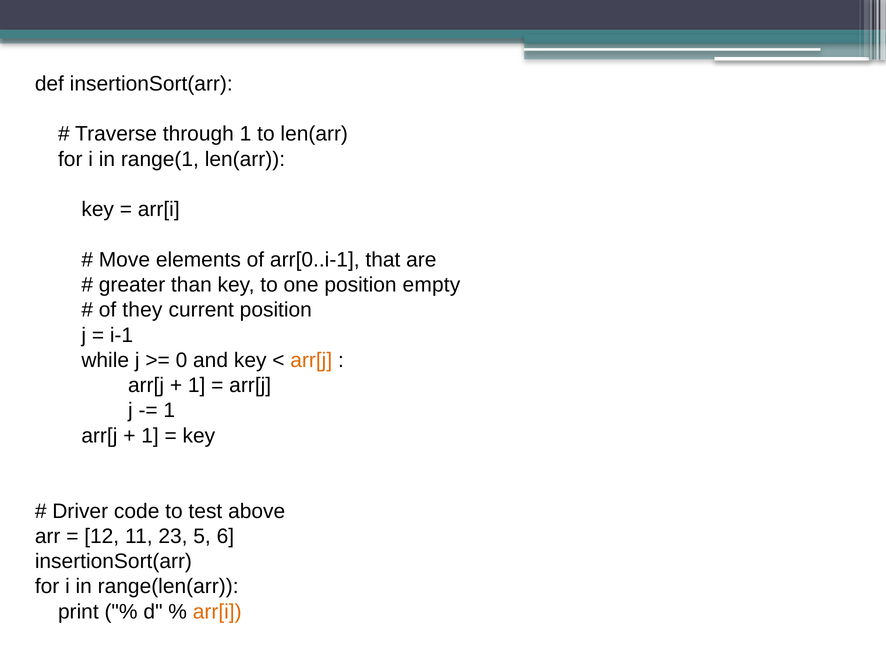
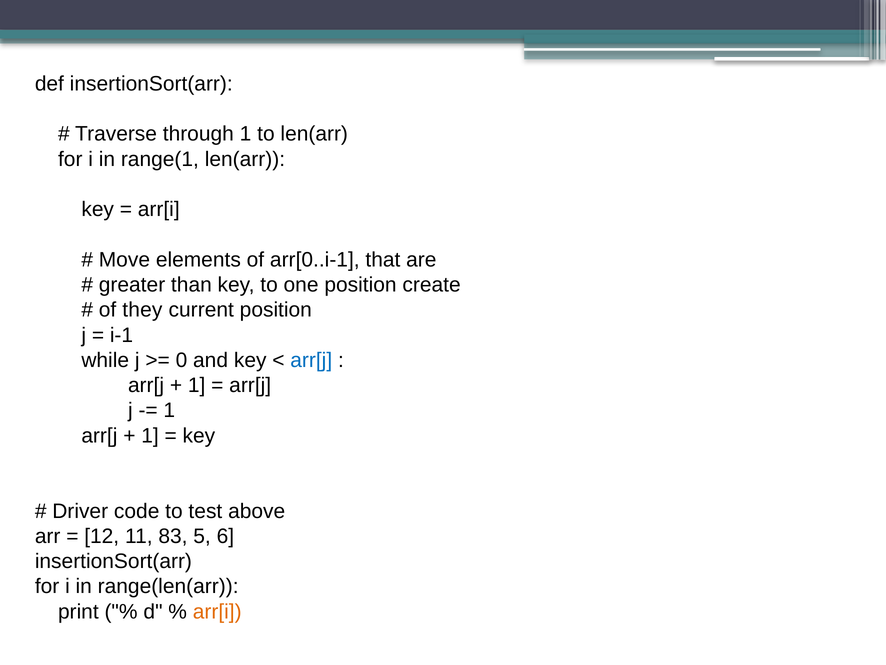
empty: empty -> create (432, 285)
arr[j colour: orange -> blue (311, 360)
23: 23 -> 83 (173, 536)
